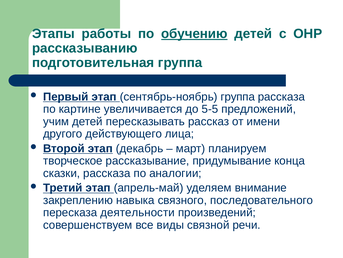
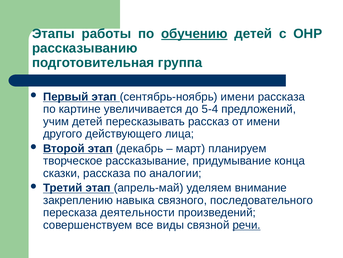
сентябрь-ноябрь группа: группа -> имени (238, 96)
5-5: 5-5 -> 5-4 (210, 109)
речи underline: none -> present (247, 224)
